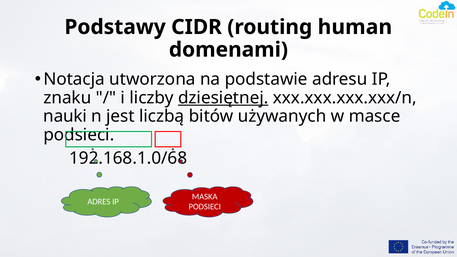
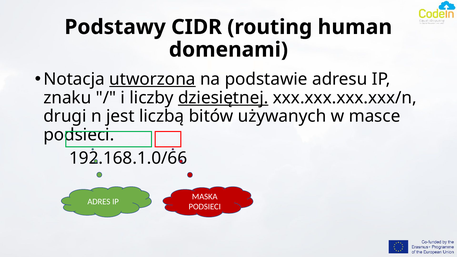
utworzona underline: none -> present (152, 79)
nauki: nauki -> drugi (65, 116)
192.168.1.0/68: 192.168.1.0/68 -> 192.168.1.0/66 (128, 158)
